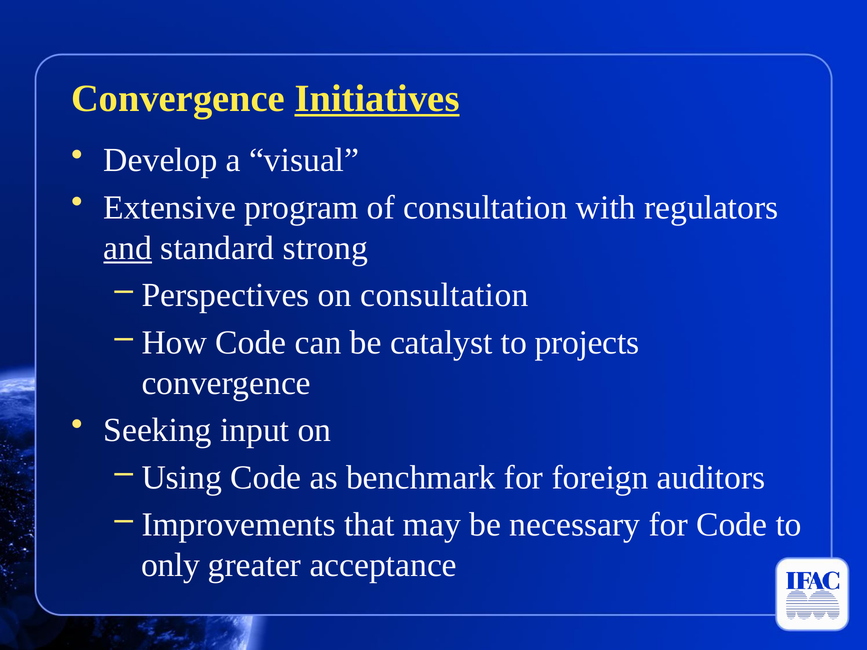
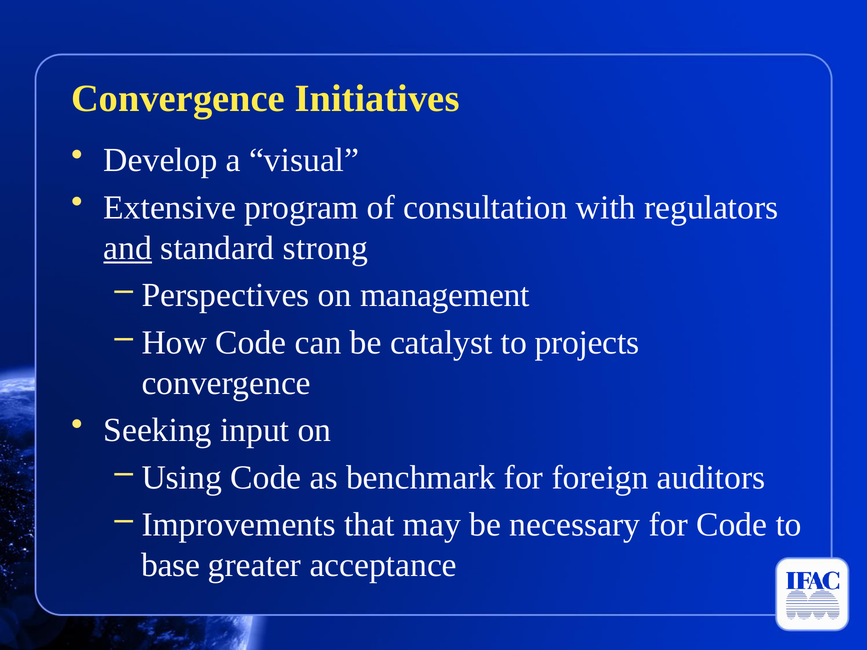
Initiatives underline: present -> none (377, 99)
on consultation: consultation -> management (445, 295)
only: only -> base (171, 565)
